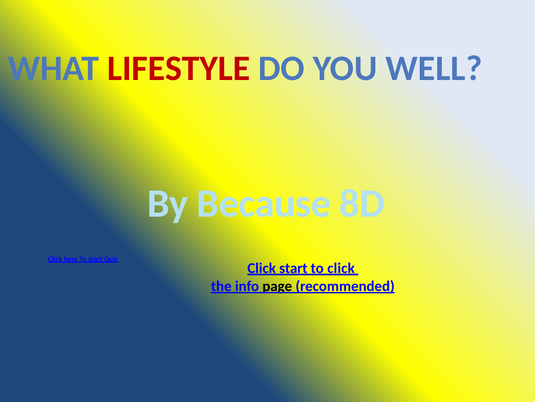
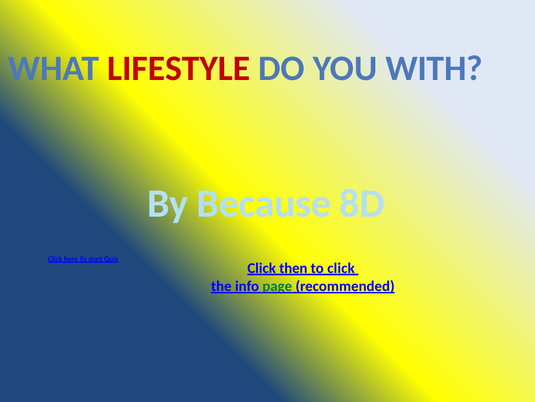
WELL: WELL -> WITH (434, 68)
Click start: start -> then (293, 268)
page colour: black -> green (277, 286)
